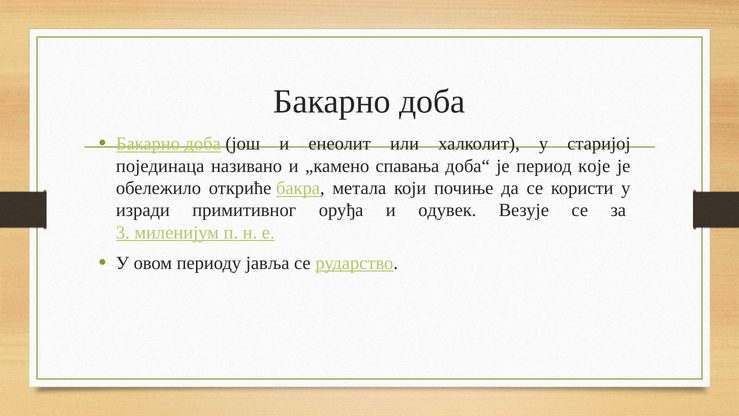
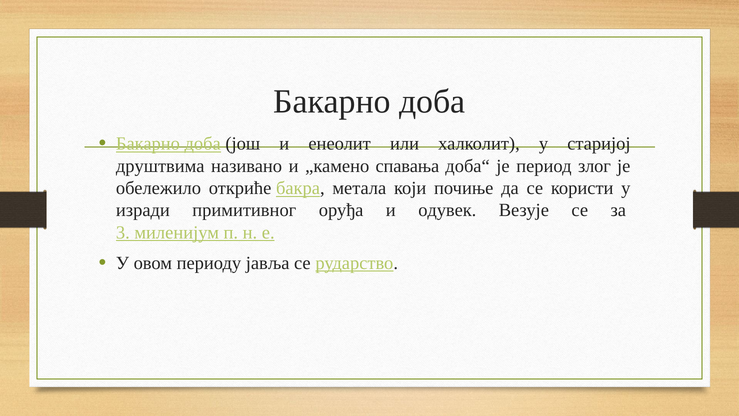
појединаца: појединаца -> друштвима (160, 166)
које: које -> злог (594, 166)
